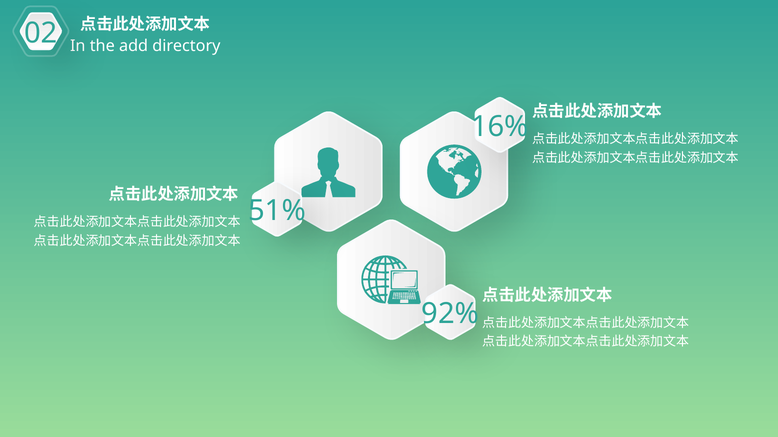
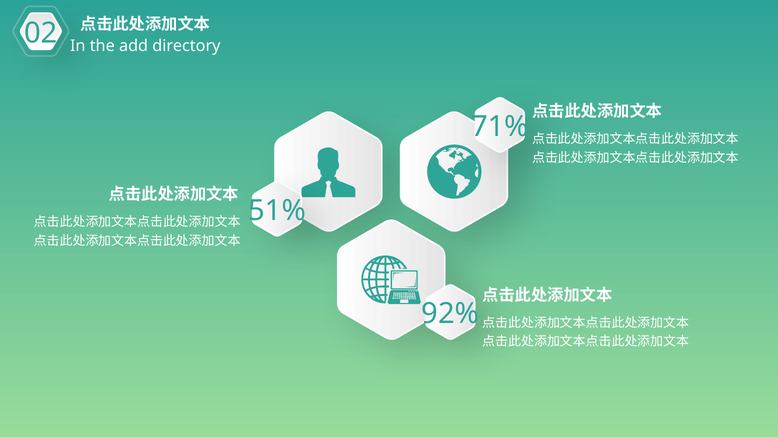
16%: 16% -> 71% (500, 127)
